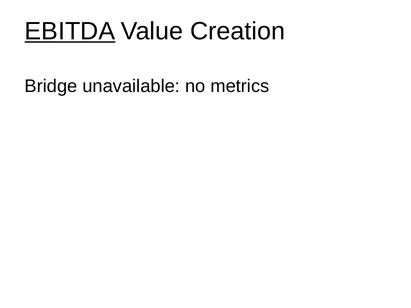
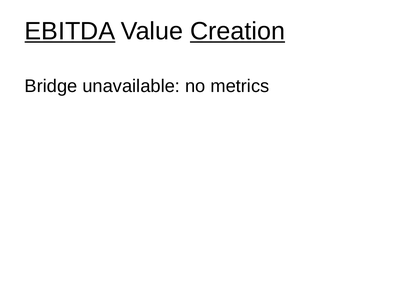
Creation underline: none -> present (238, 31)
